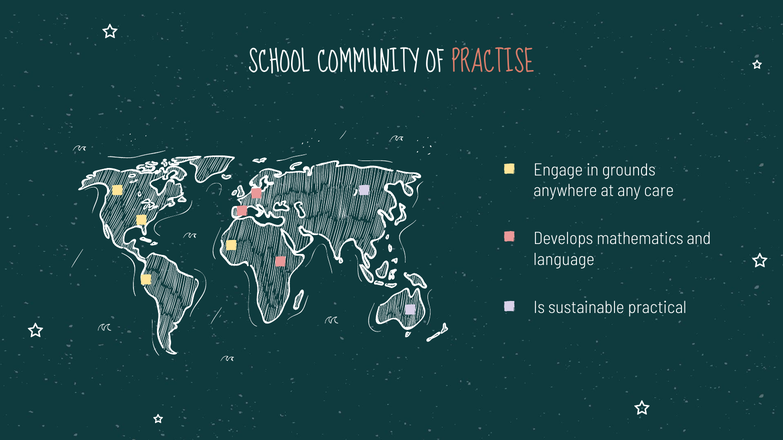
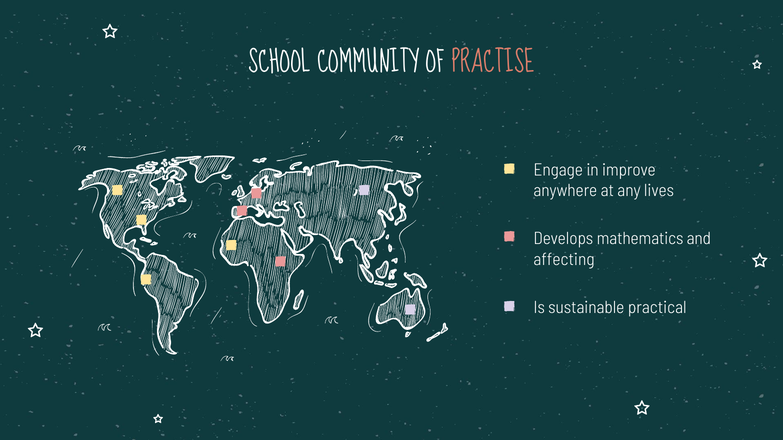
grounds: grounds -> improve (629, 170)
care: care -> lives (659, 191)
language: language -> affecting (564, 260)
